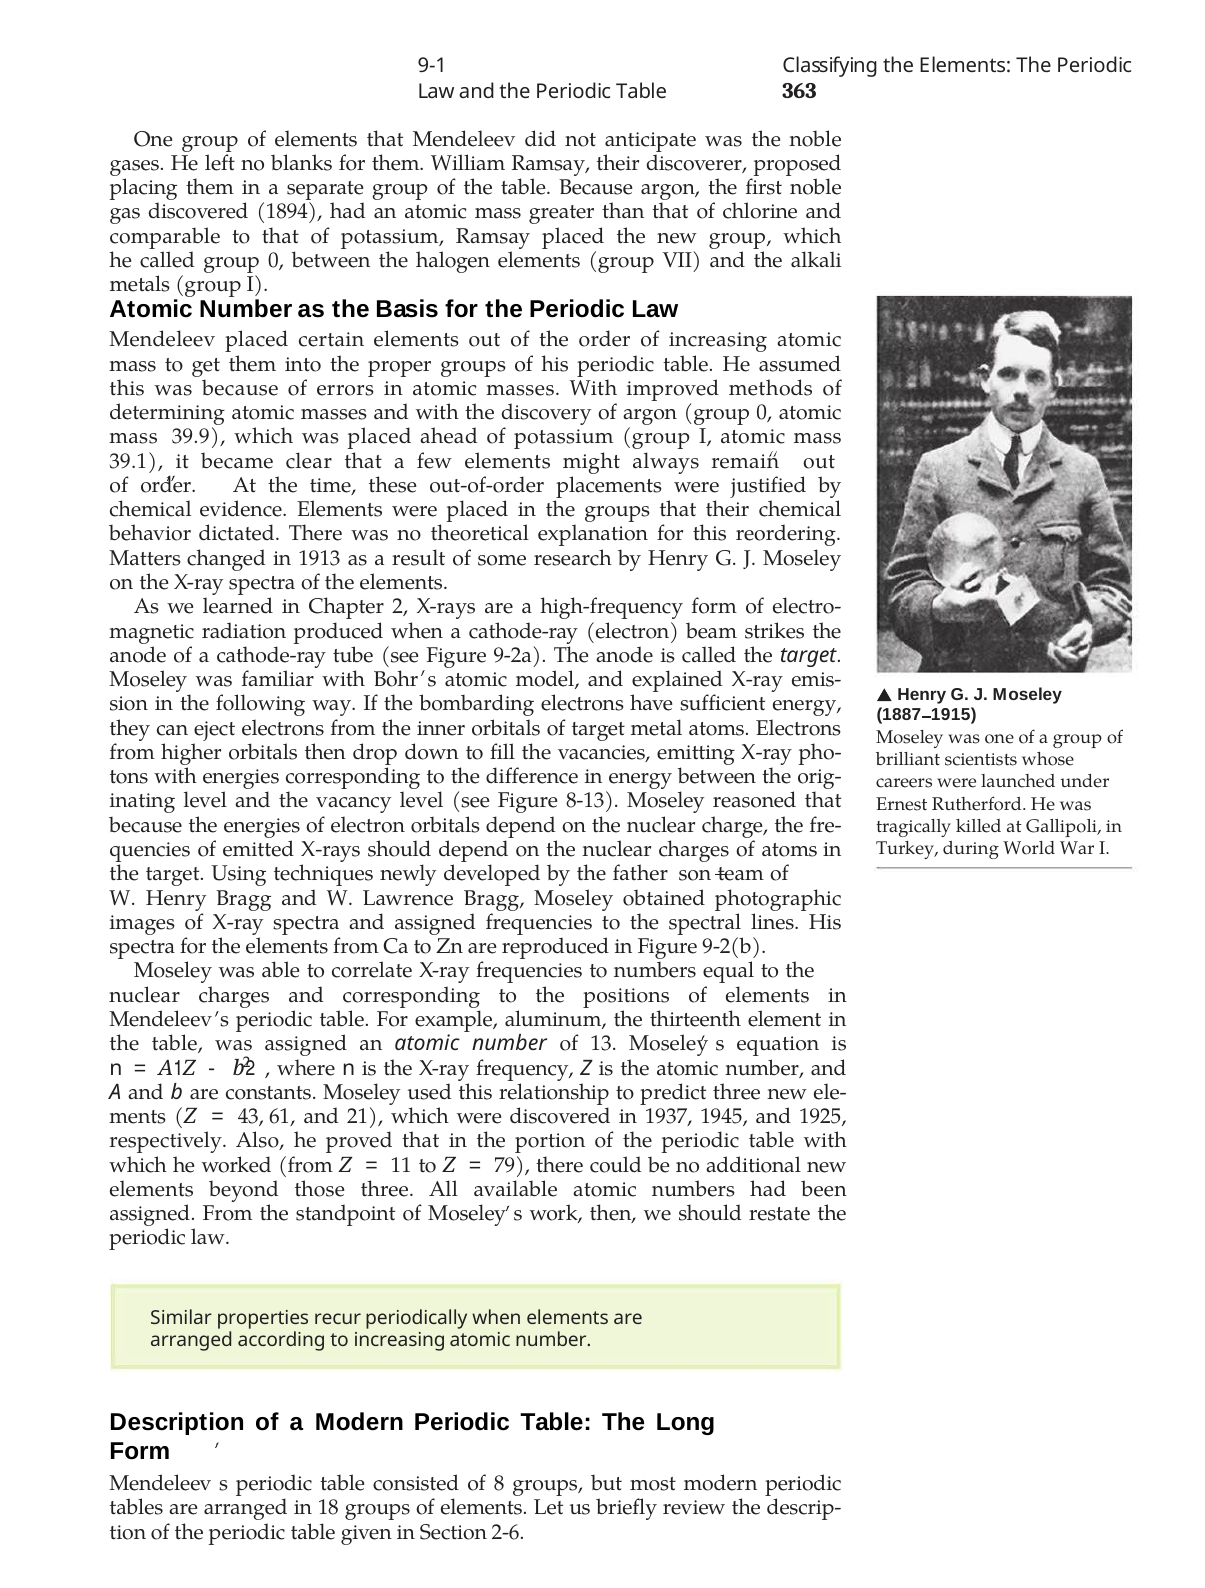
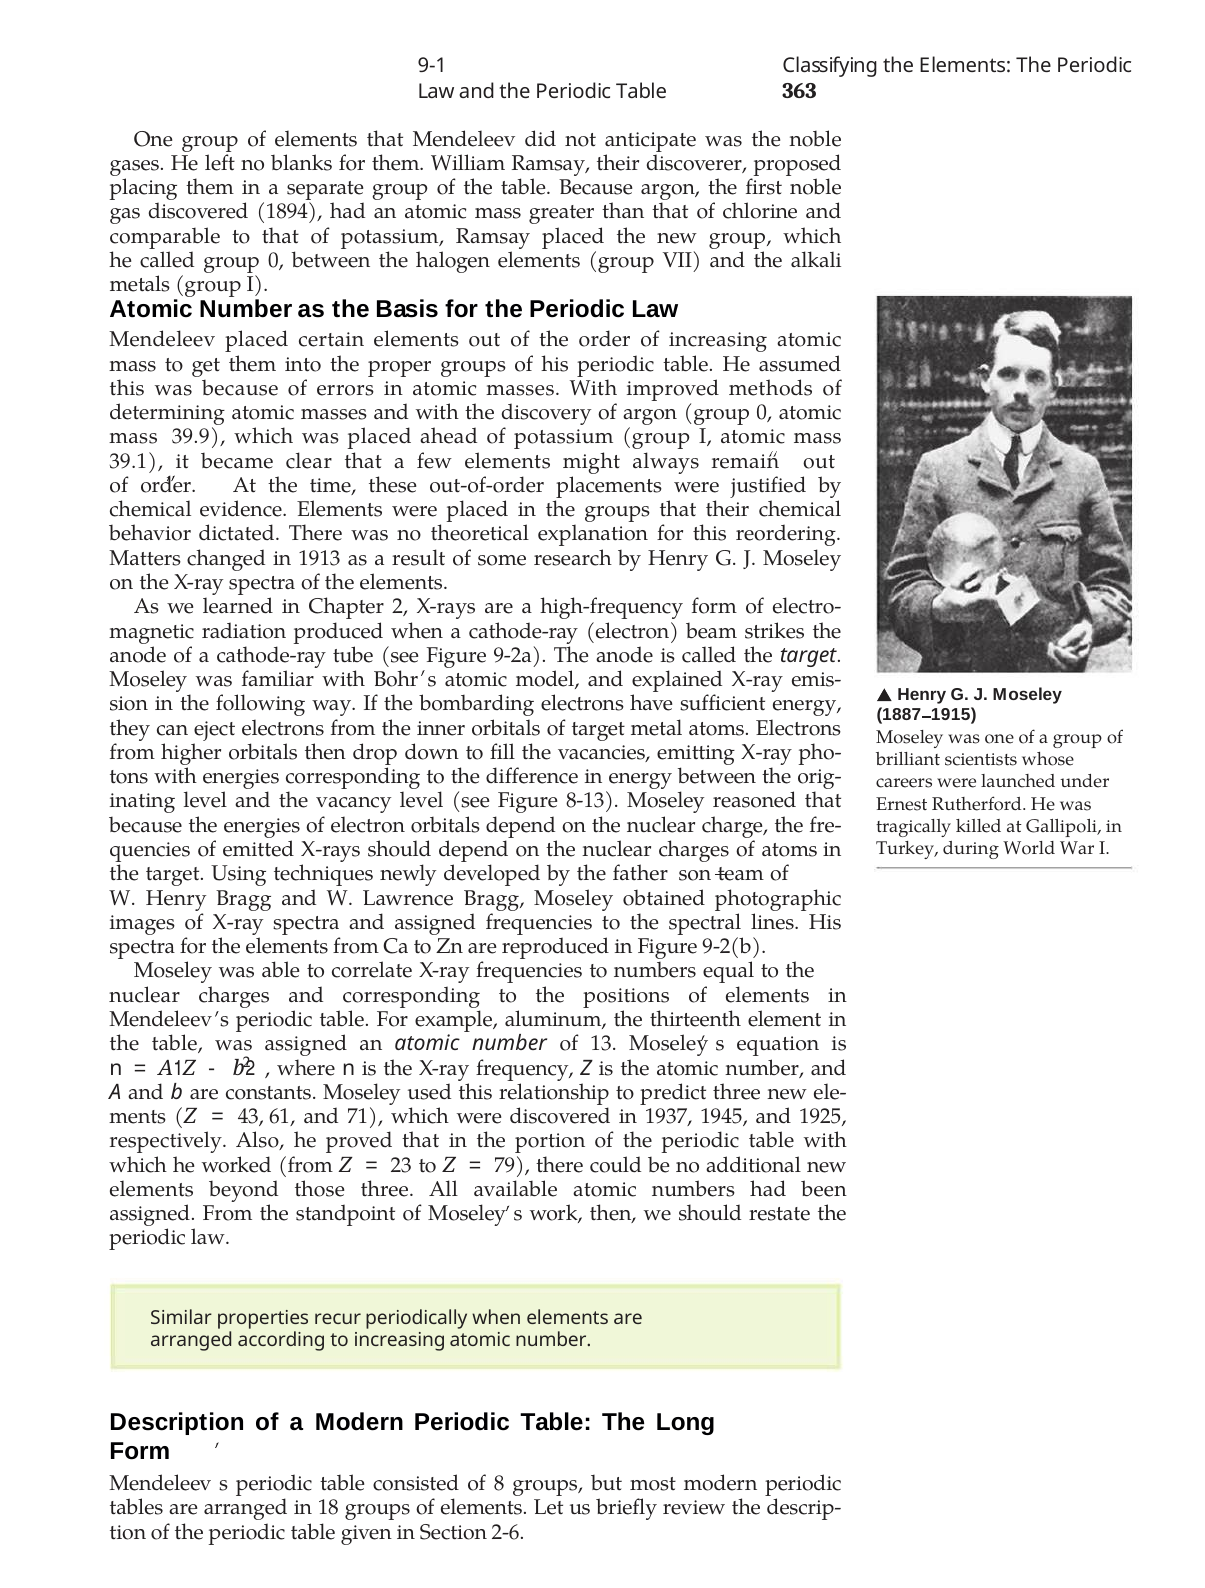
21: 21 -> 71 (365, 1117)
11: 11 -> 23 (401, 1165)
